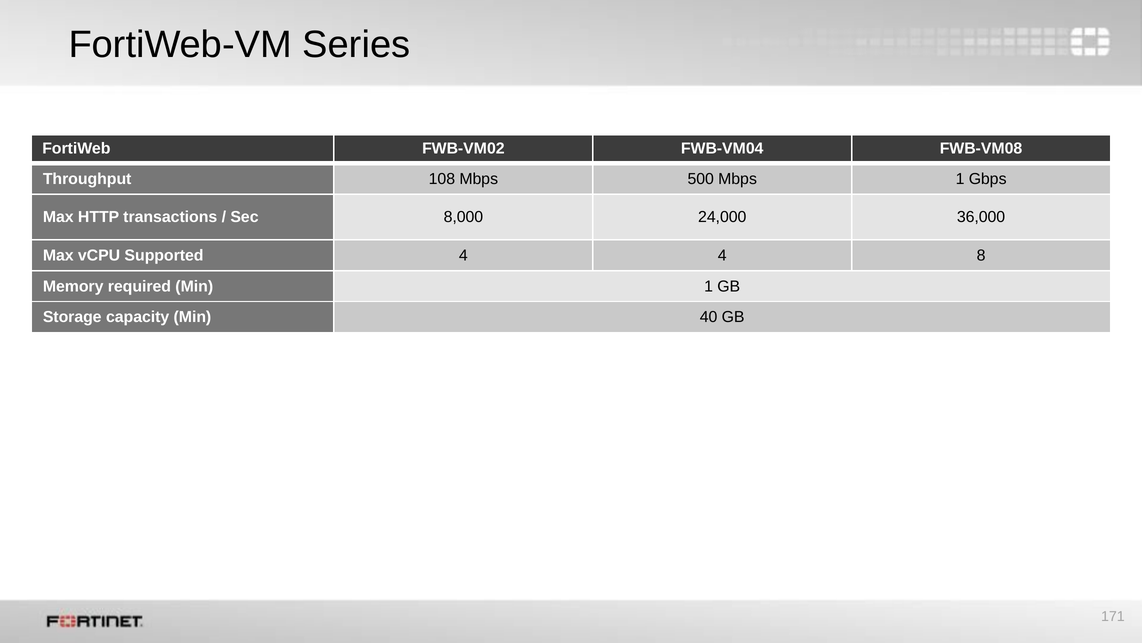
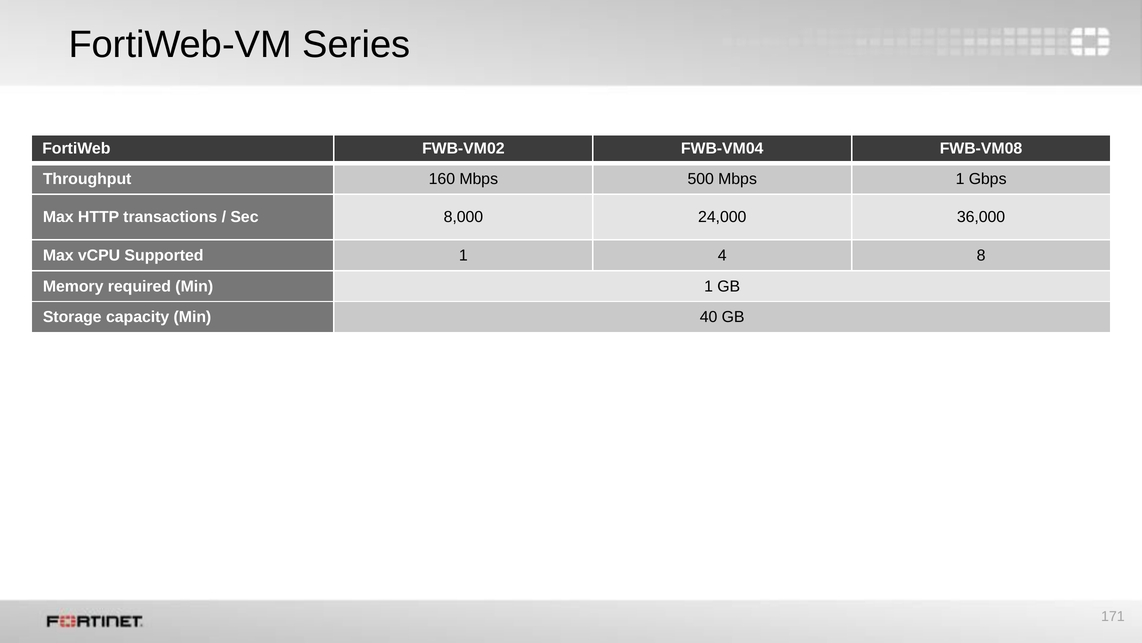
108: 108 -> 160 (442, 179)
Supported 4: 4 -> 1 (463, 255)
